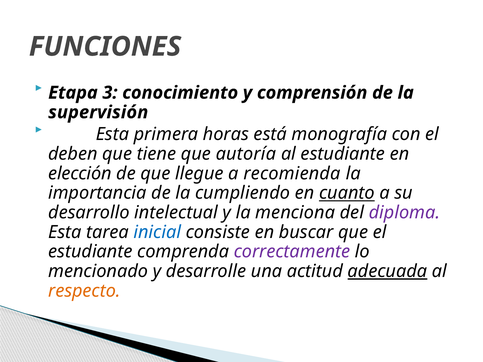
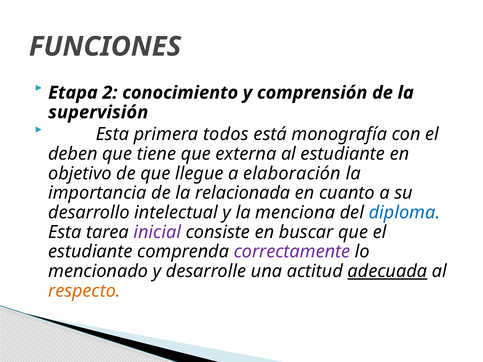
3: 3 -> 2 (110, 93)
horas: horas -> todos (226, 134)
autoría: autoría -> externa (246, 154)
elección: elección -> objetivo (80, 174)
recomienda: recomienda -> elaboración (292, 174)
cumpliendo: cumpliendo -> relacionada (243, 193)
cuanto underline: present -> none (347, 193)
diploma colour: purple -> blue (404, 213)
inicial colour: blue -> purple (157, 232)
